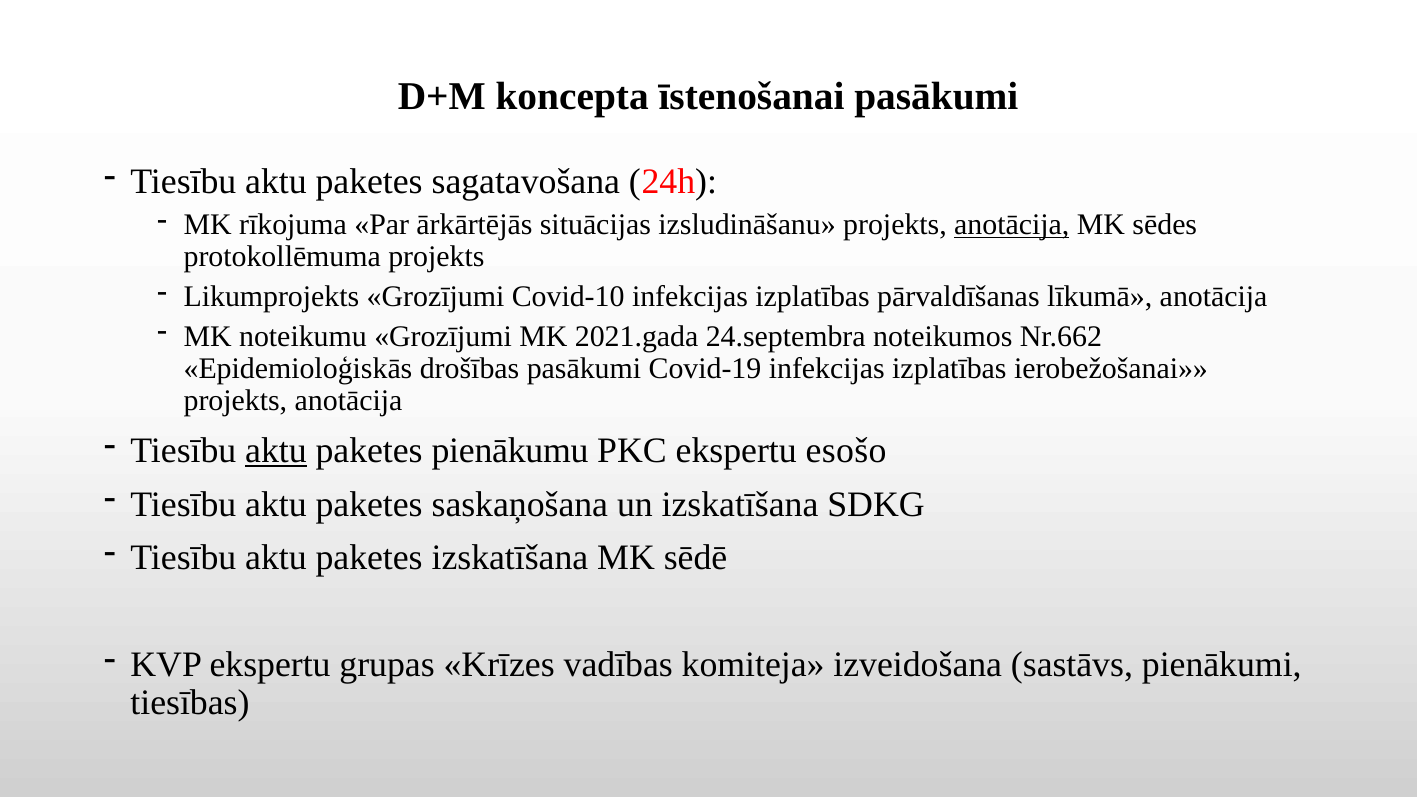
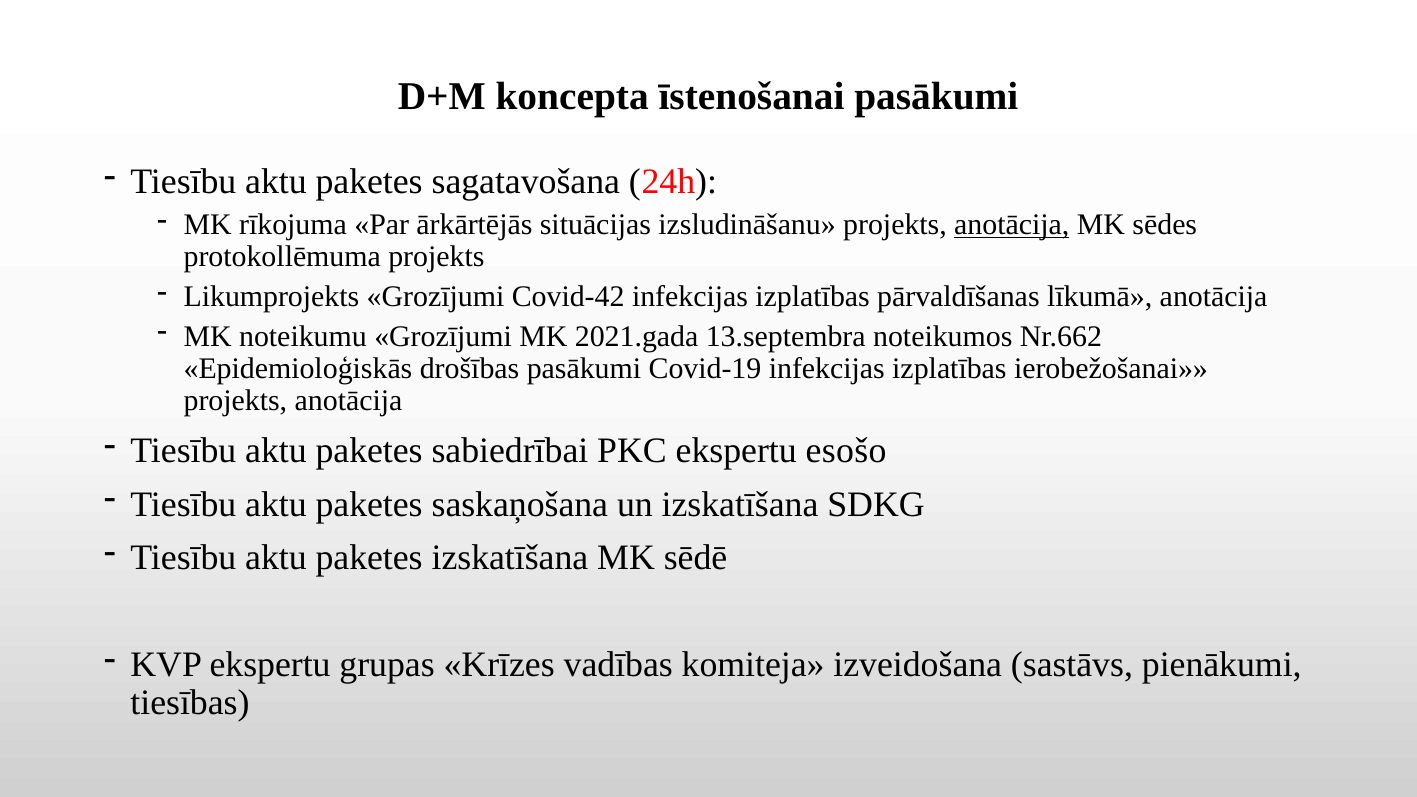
Covid-10: Covid-10 -> Covid-42 (568, 297)
24.septembra: 24.septembra -> 13.septembra (786, 336)
aktu underline: present -> none (276, 451)
pienākumu: pienākumu -> sabiedrībai (510, 451)
